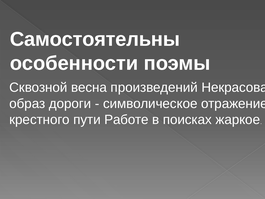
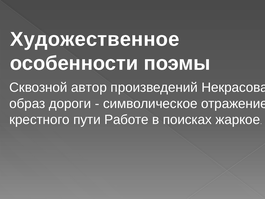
Самостоятельны: Самостоятельны -> Художественное (95, 39)
весна: весна -> автор (89, 87)
